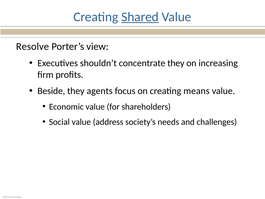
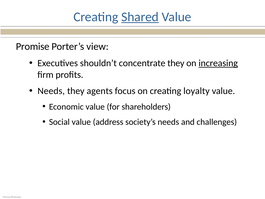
Resolve: Resolve -> Promise (33, 46)
increasing underline: none -> present (218, 63)
Beside: Beside -> Needs (51, 91)
means: means -> loyalty (197, 91)
